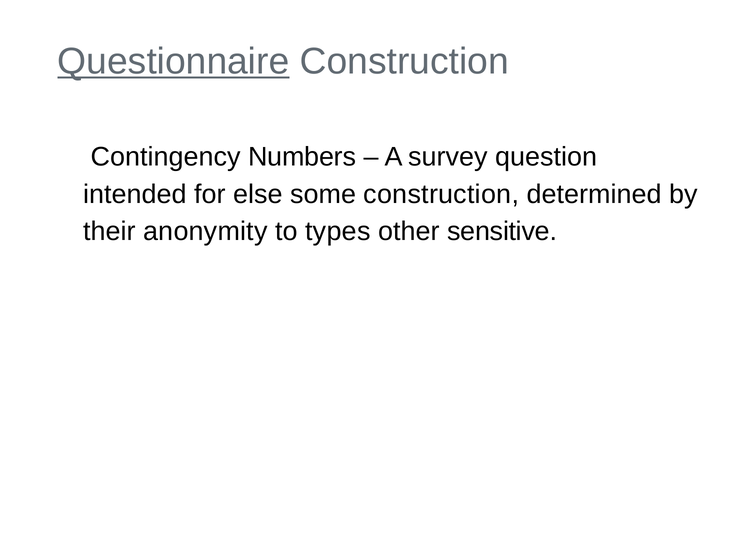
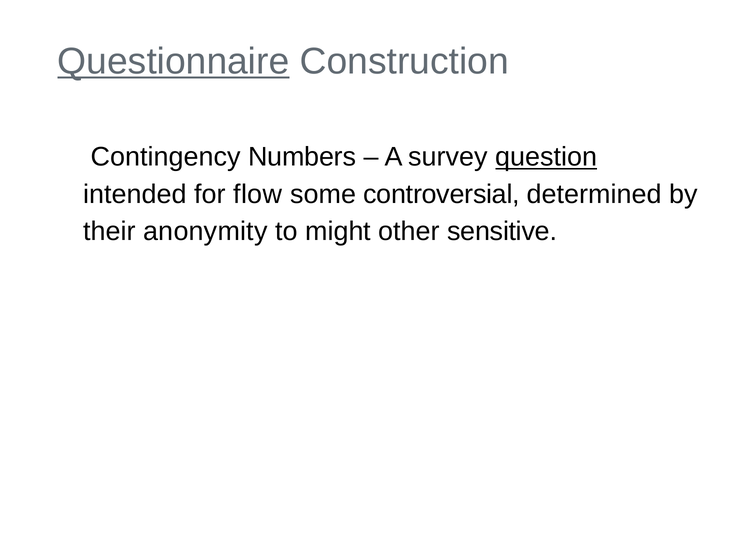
question underline: none -> present (546, 157)
else: else -> flow (258, 194)
some construction: construction -> controversial (442, 194)
types: types -> might (338, 231)
